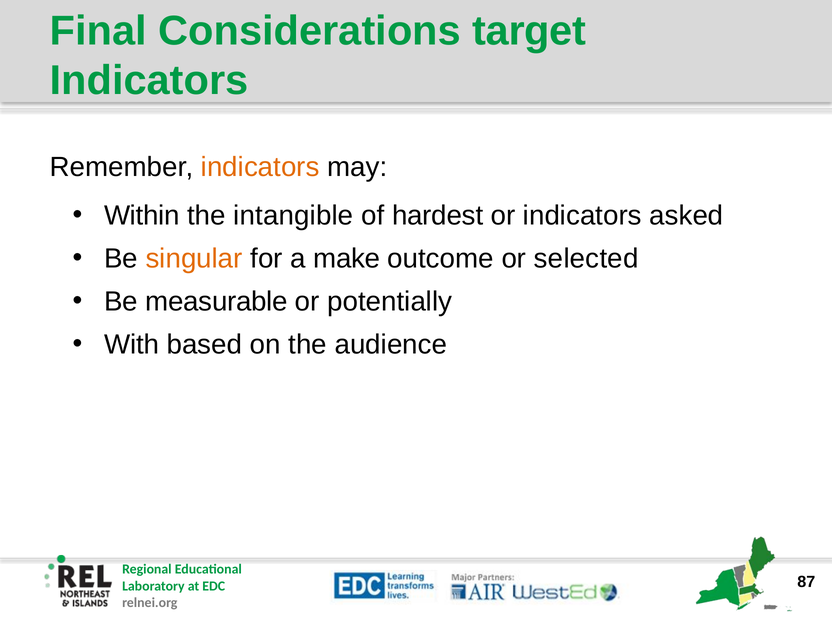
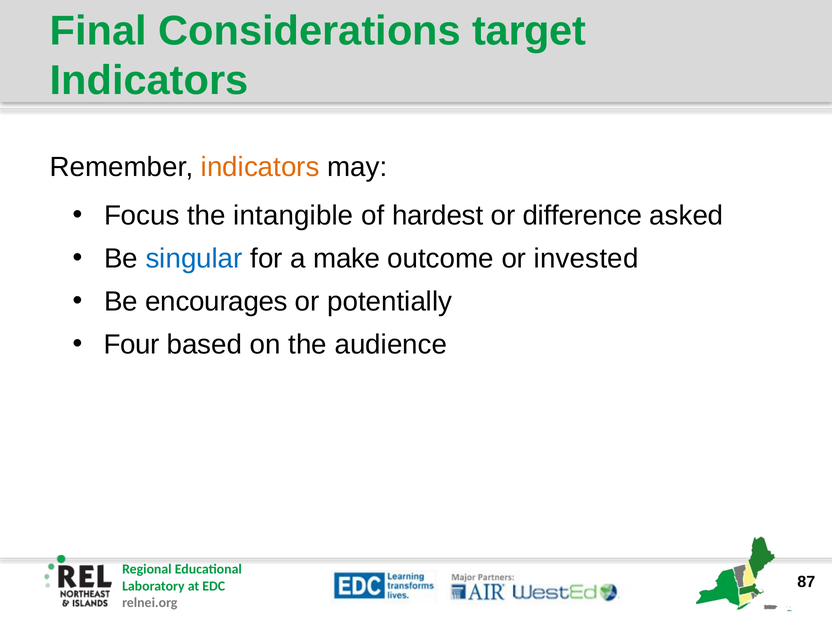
Within: Within -> Focus (142, 216)
or indicators: indicators -> difference (582, 216)
singular colour: orange -> blue (194, 259)
selected: selected -> invested (586, 259)
measurable: measurable -> encourages (217, 302)
With: With -> Four (132, 345)
